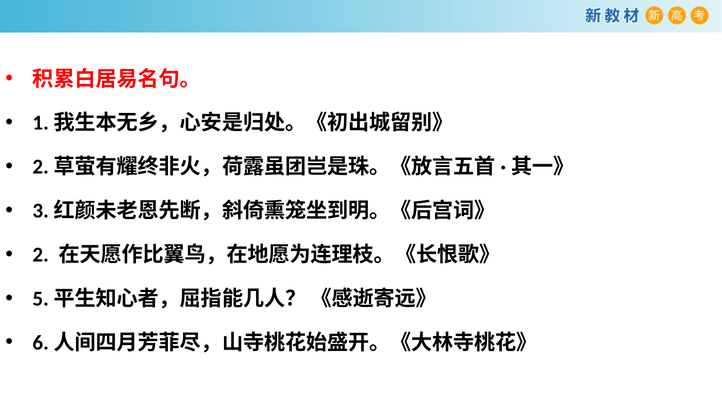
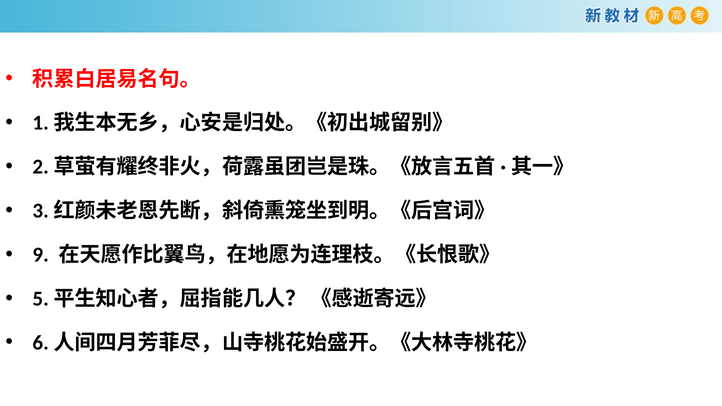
2: 2 -> 9 (41, 255)
